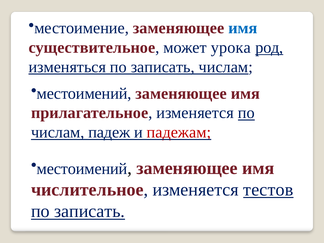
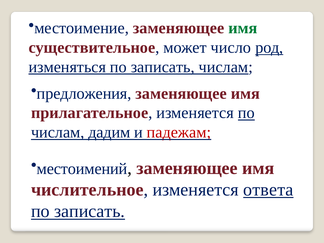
имя colour: blue -> green (243, 28)
урока: урока -> число (231, 47)
местоимений: местоимений -> предложения (84, 93)
падеж: падеж -> дадим (109, 132)
тестов: тестов -> ответа (268, 190)
